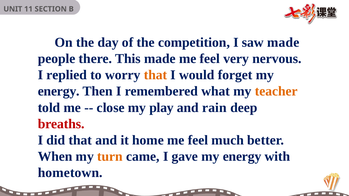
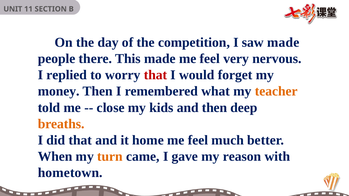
that colour: orange -> red (155, 75)
energy: energy -> money (59, 91)
play: play -> kids (161, 108)
and rain: rain -> then (215, 108)
breaths colour: red -> orange (61, 124)
gave my energy: energy -> reason (242, 157)
